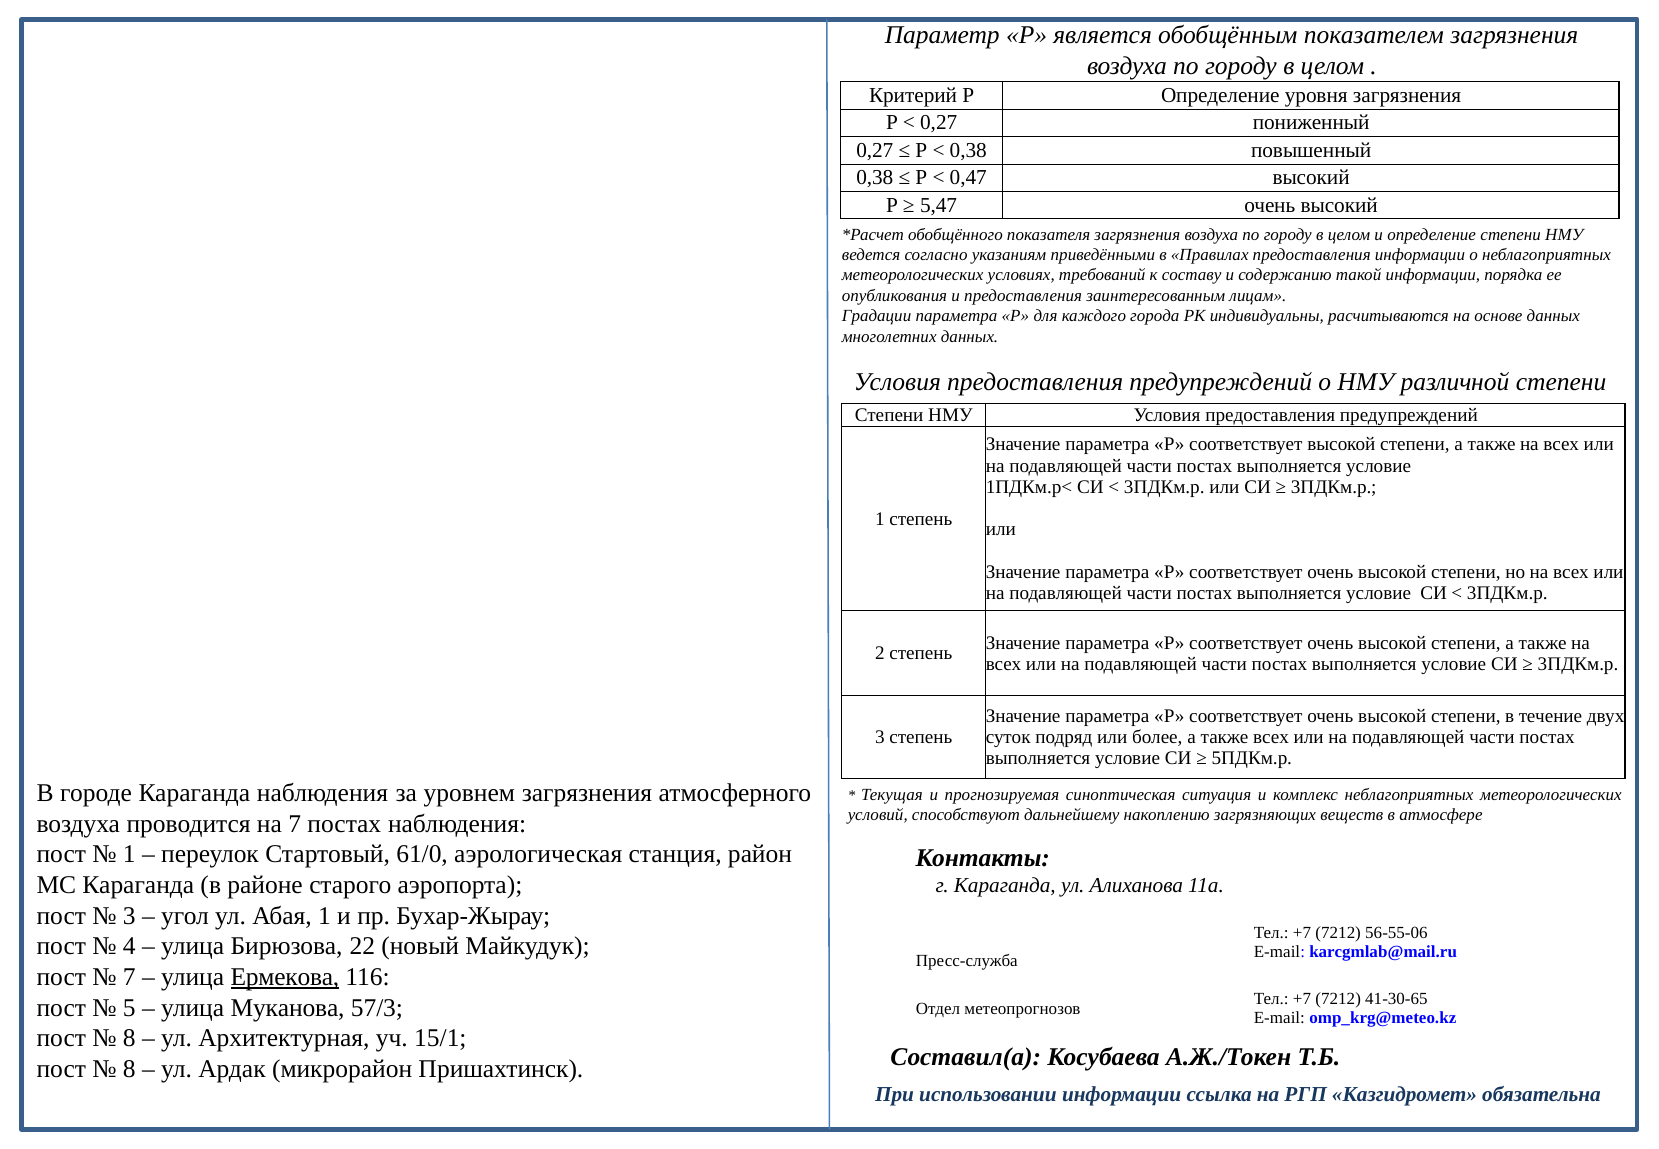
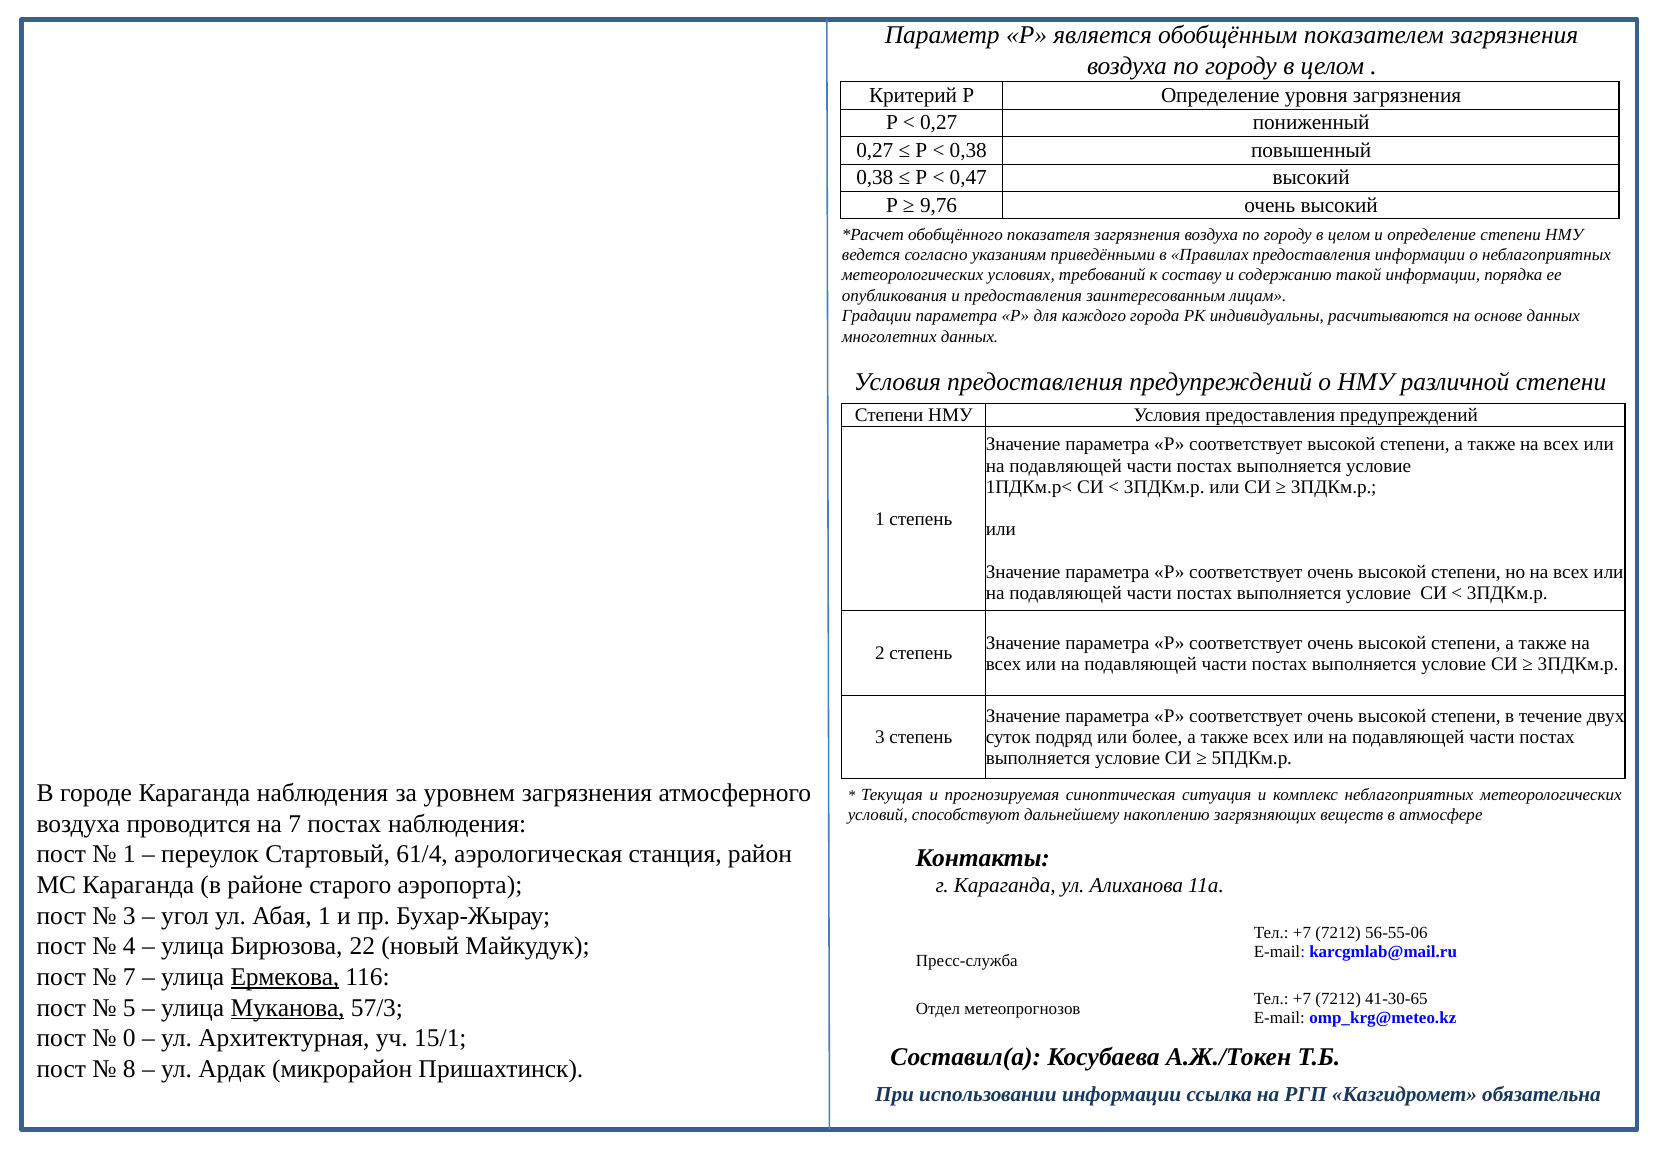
5,47: 5,47 -> 9,76 (939, 205)
61/0: 61/0 -> 61/4 (422, 854)
Муканова underline: none -> present (288, 1007)
8: 8 -> 0 (129, 1038)
